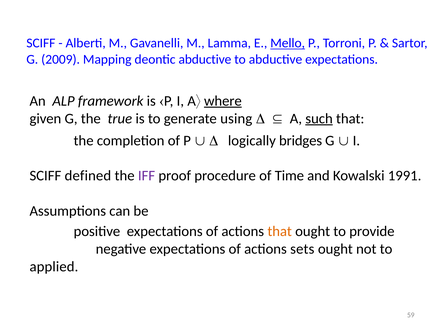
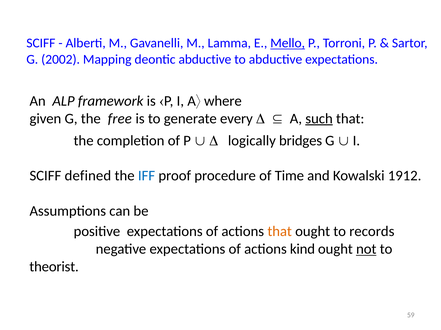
2009: 2009 -> 2002 (61, 59)
where underline: present -> none (223, 101)
true: true -> free (120, 119)
using: using -> every (236, 119)
IFF colour: purple -> blue (147, 176)
1991: 1991 -> 1912 (405, 176)
provide: provide -> records (372, 232)
sets: sets -> kind (302, 250)
not underline: none -> present (366, 250)
applied: applied -> theorist (54, 267)
